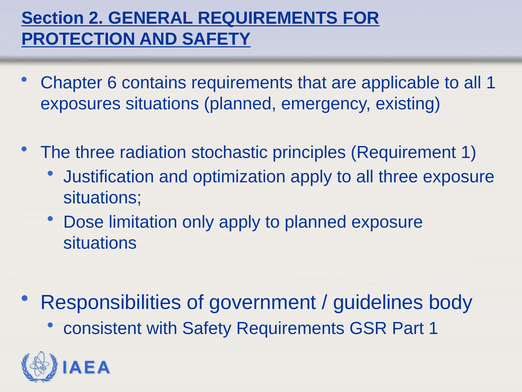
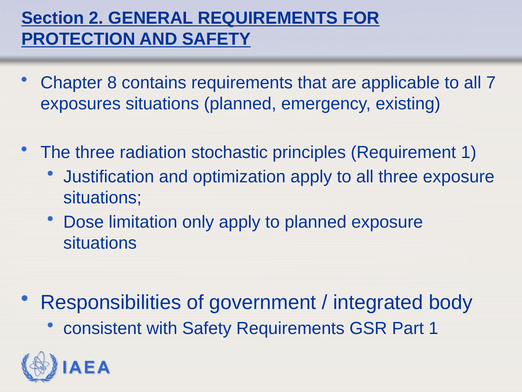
6: 6 -> 8 (112, 83)
all 1: 1 -> 7 (491, 83)
guidelines: guidelines -> integrated (378, 302)
